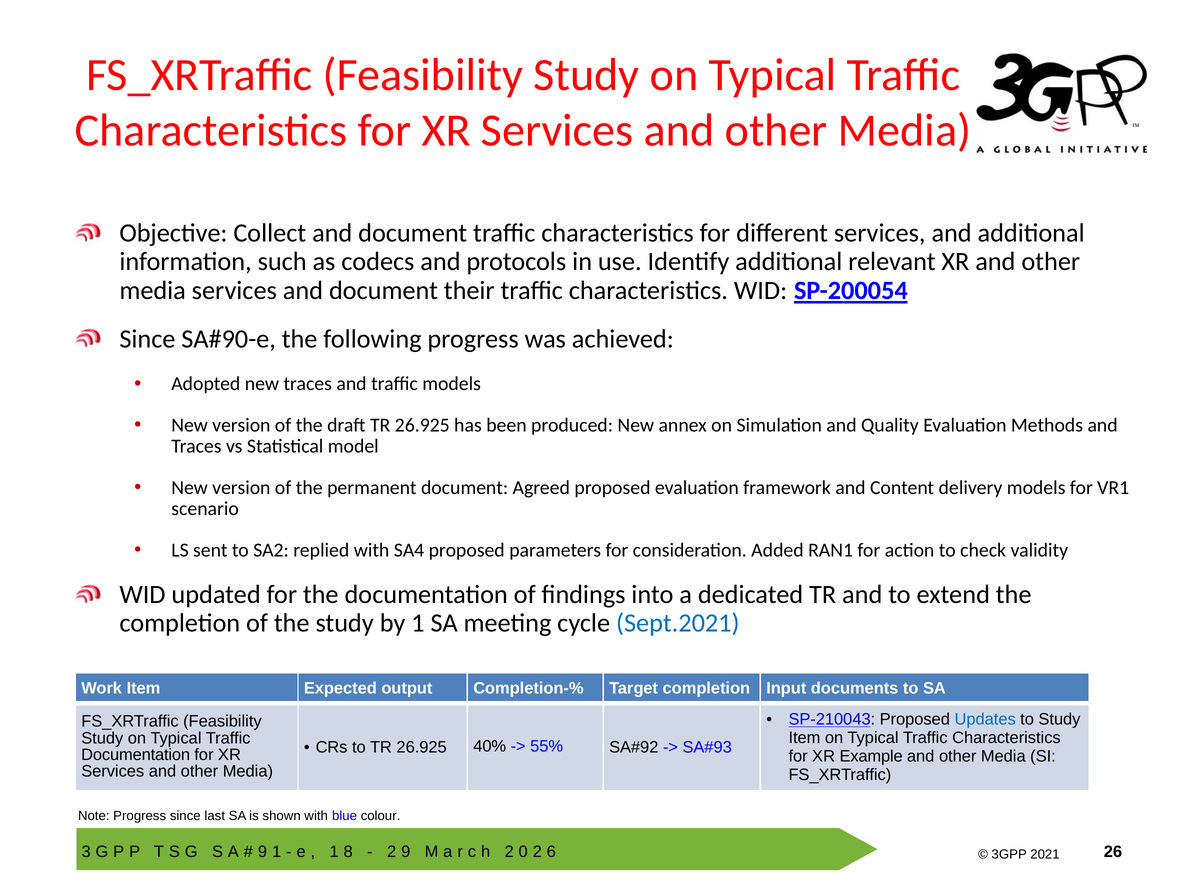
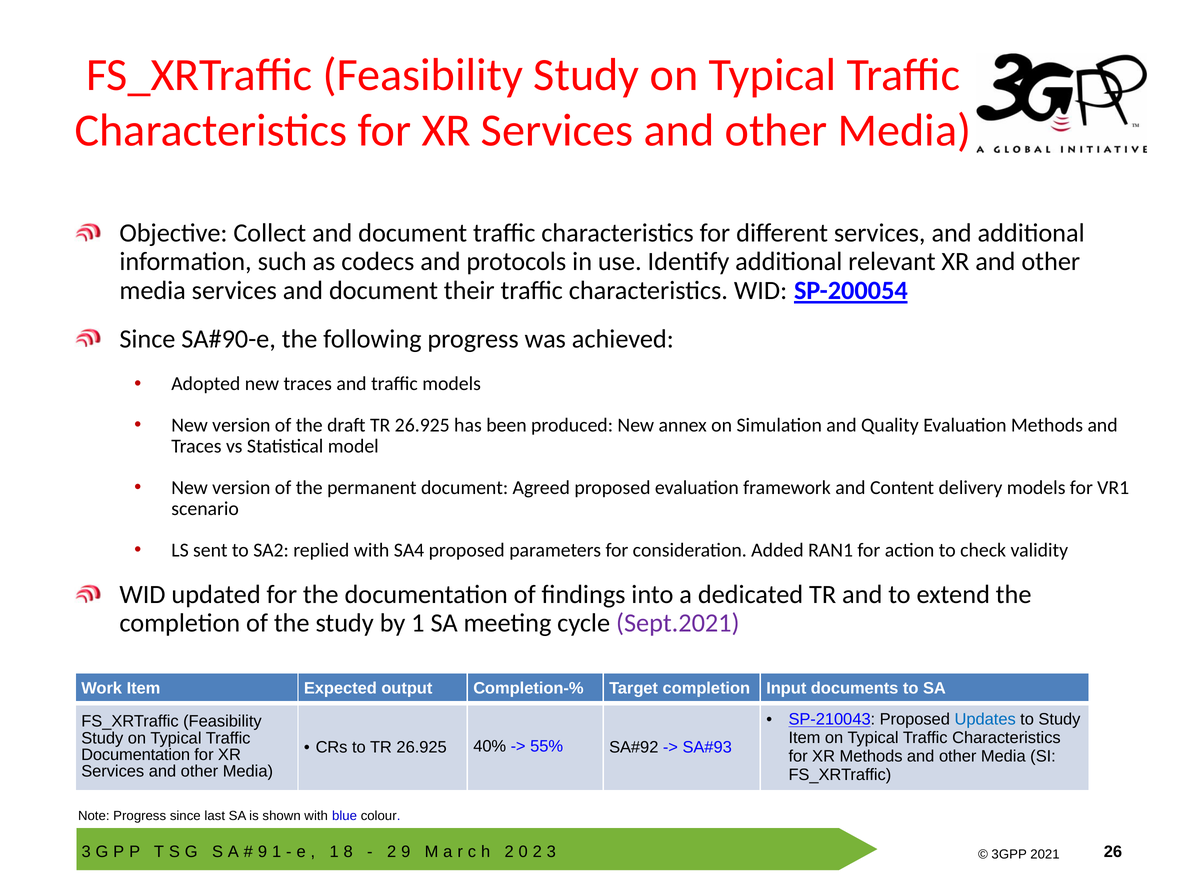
Sept.2021 colour: blue -> purple (678, 623)
XR Example: Example -> Methods (871, 756)
6: 6 -> 3 (551, 851)
